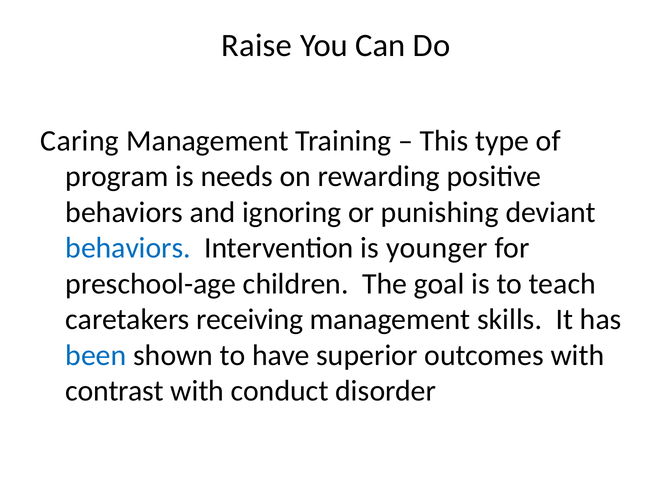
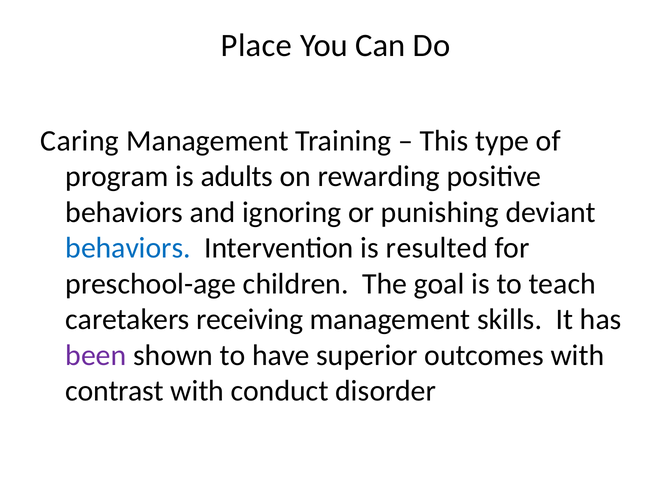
Raise: Raise -> Place (257, 45)
needs: needs -> adults (237, 177)
younger: younger -> resulted (437, 248)
been colour: blue -> purple (96, 356)
